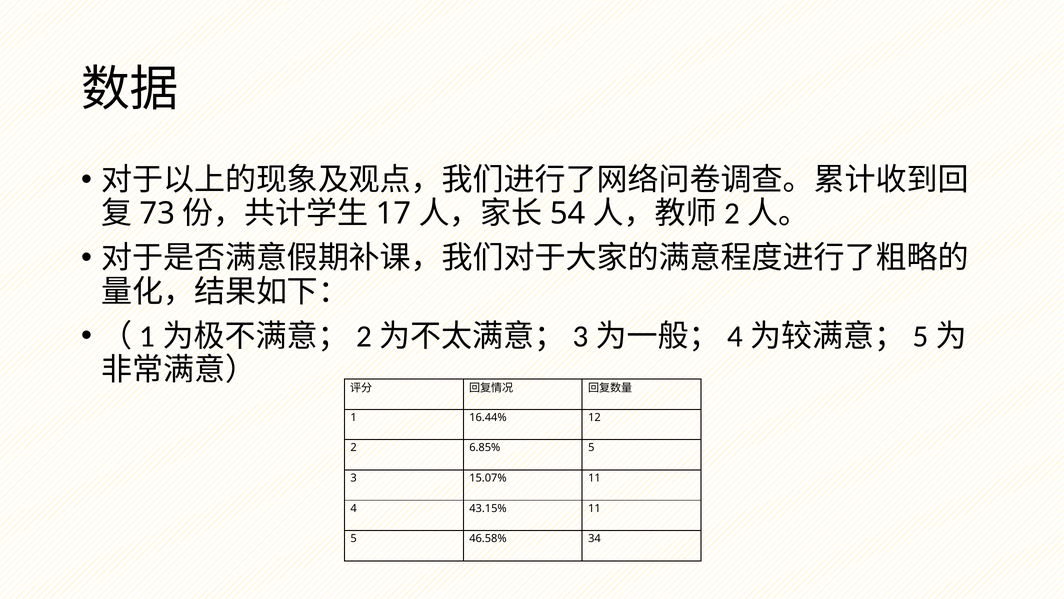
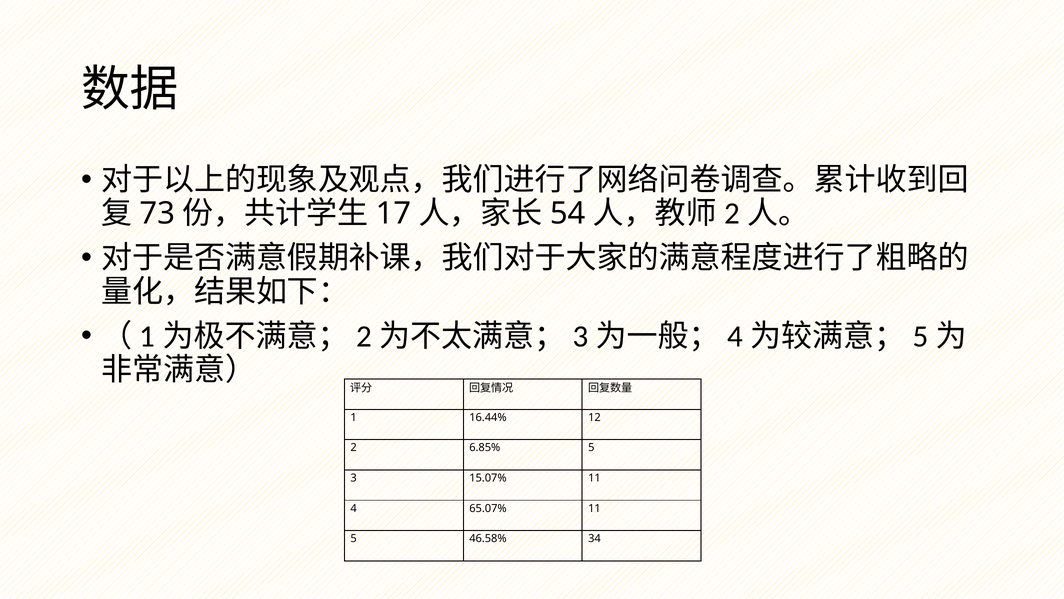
43.15%: 43.15% -> 65.07% (488, 508)
